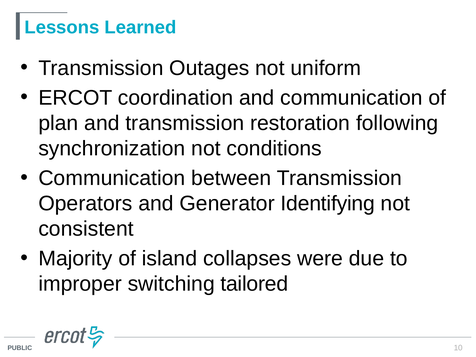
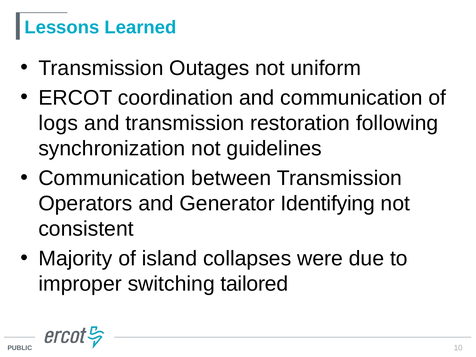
plan: plan -> logs (58, 123)
conditions: conditions -> guidelines (274, 149)
